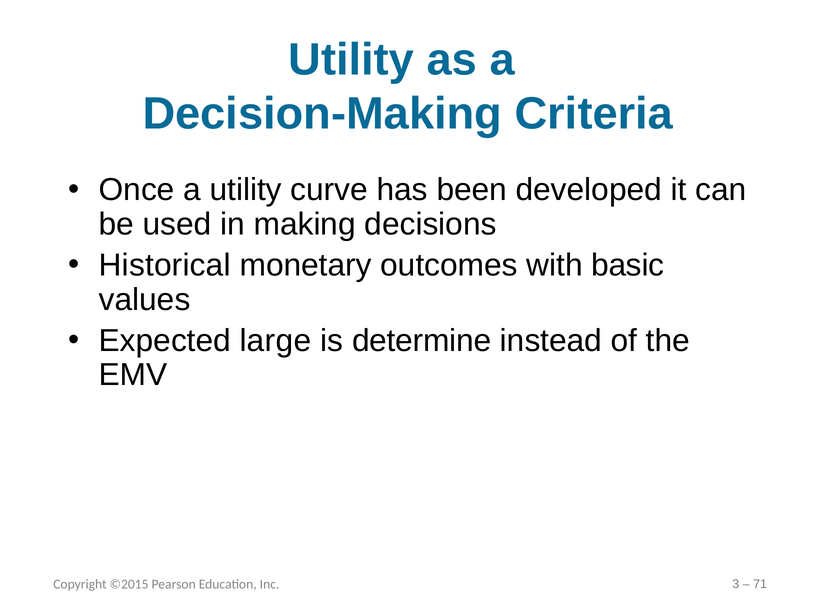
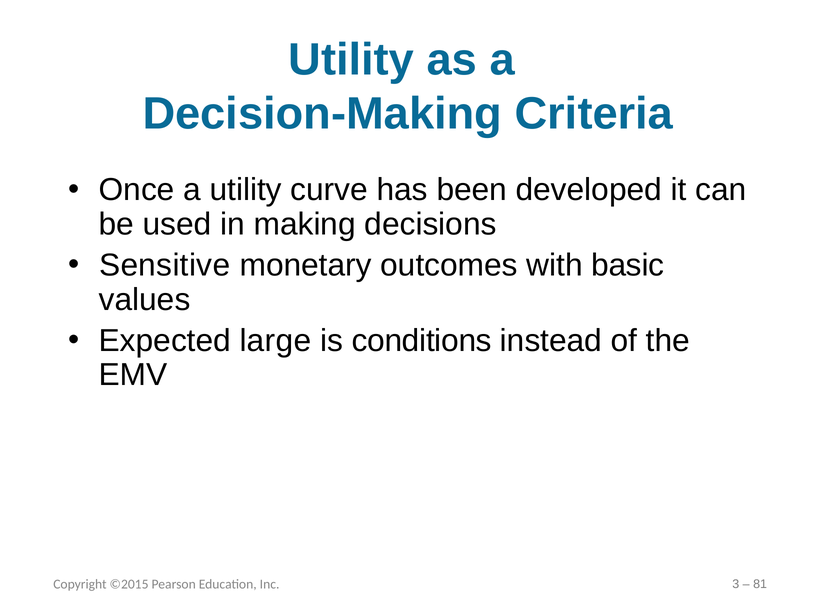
Historical: Historical -> Sensitive (165, 265)
determine: determine -> conditions (422, 341)
71: 71 -> 81 (760, 584)
